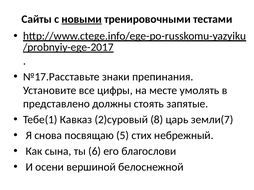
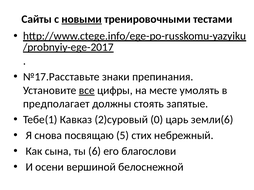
все underline: none -> present (87, 91)
представлено: представлено -> предполагает (56, 104)
8: 8 -> 0 (157, 120)
земли(7: земли(7 -> земли(6 (212, 120)
